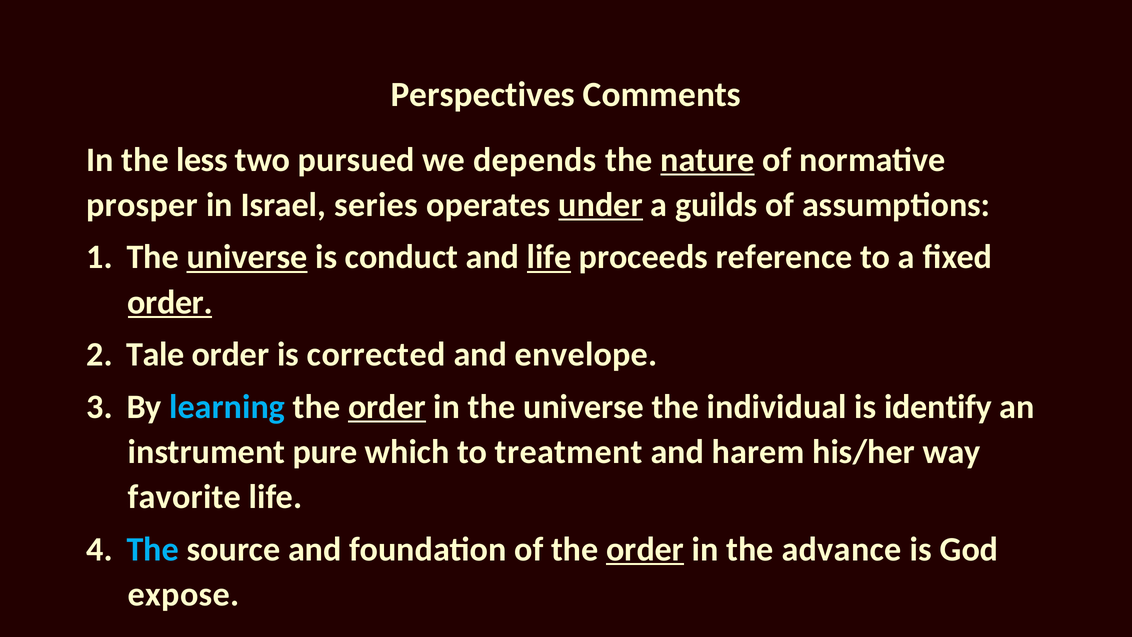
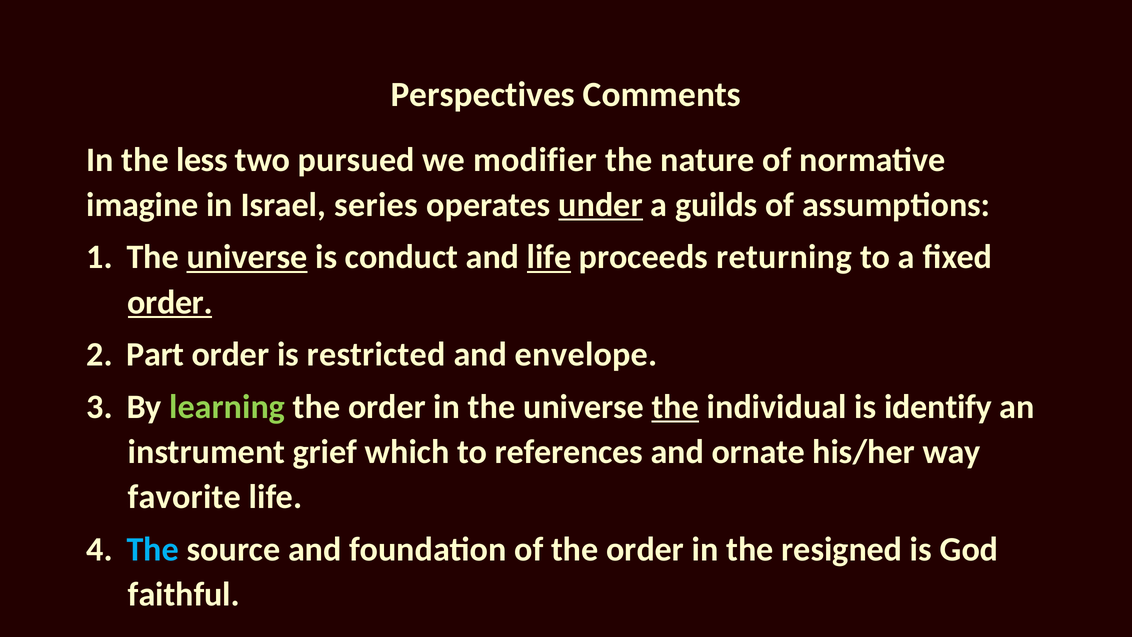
depends: depends -> modifier (535, 160)
nature underline: present -> none (708, 160)
prosper: prosper -> imagine (142, 205)
reference: reference -> returning (784, 257)
Tale: Tale -> Part (155, 354)
corrected: corrected -> restricted (376, 354)
learning colour: light blue -> light green (227, 407)
order underline: present -> none (387, 407)
the underline: none -> present (675, 407)
pure: pure -> grief (325, 452)
treatment: treatment -> references (569, 452)
harem: harem -> ornate (758, 452)
order underline: present -> none (645, 549)
advance: advance -> resigned (842, 549)
expose: expose -> faithful (184, 594)
